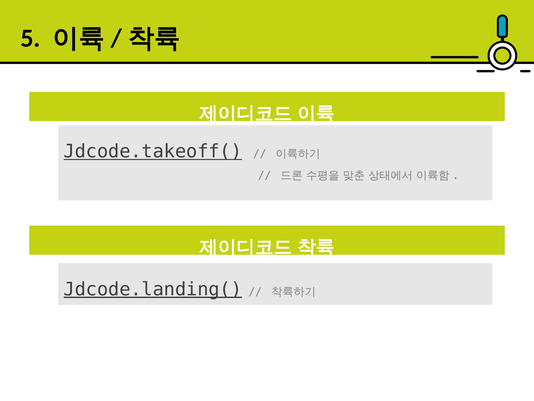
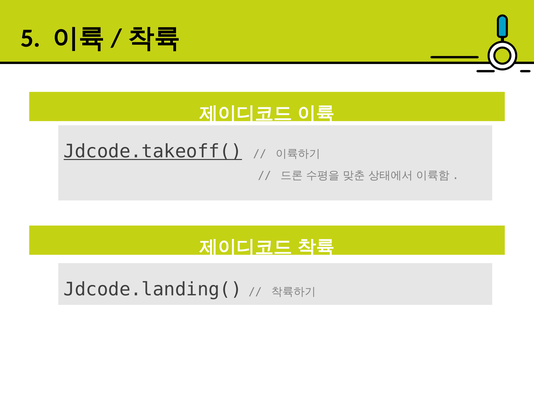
Jdcode.landing( underline: present -> none (153, 289)
